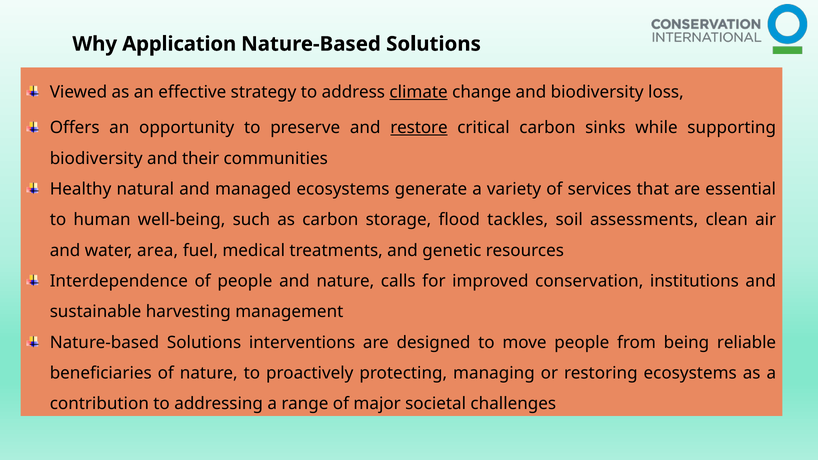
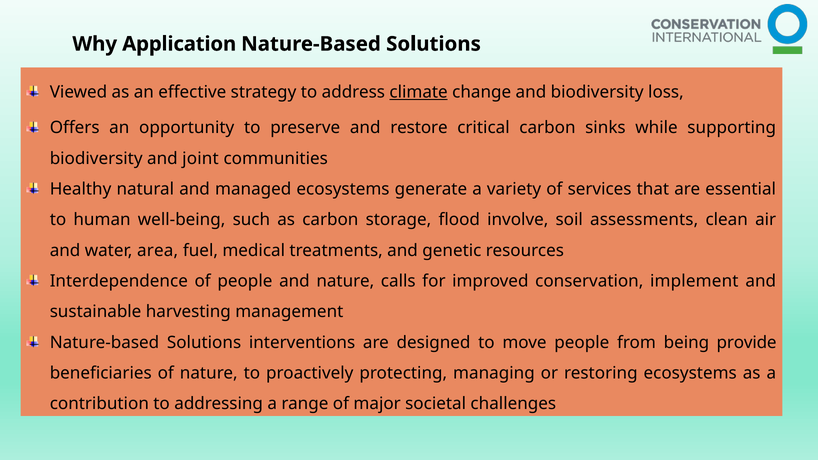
restore underline: present -> none (419, 128)
their: their -> joint (200, 159)
tackles: tackles -> involve (518, 220)
institutions: institutions -> implement (694, 281)
reliable: reliable -> provide (747, 343)
